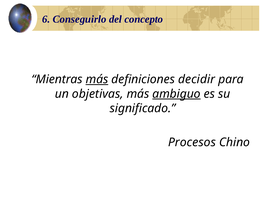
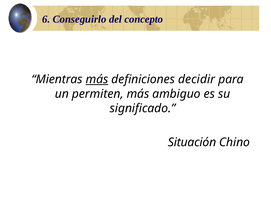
objetivas: objetivas -> permiten (98, 94)
ambiguo underline: present -> none (176, 94)
Procesos: Procesos -> Situación (192, 142)
